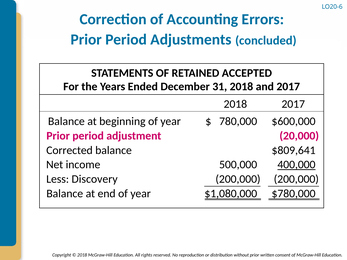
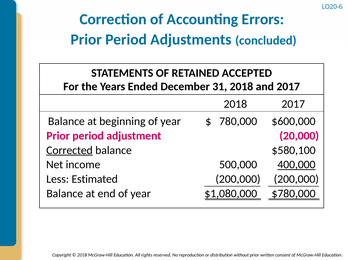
Corrected underline: none -> present (70, 150)
$809,641: $809,641 -> $580,100 (294, 150)
Discovery: Discovery -> Estimated (95, 179)
